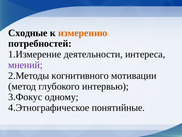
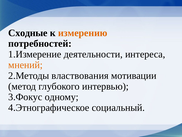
мнений colour: purple -> orange (25, 65)
когнитивного: когнитивного -> властвования (80, 75)
понятийные: понятийные -> социальный (118, 107)
